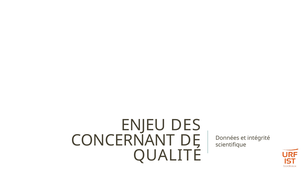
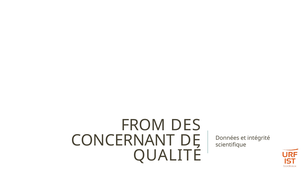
ENJEU: ENJEU -> FROM (143, 125)
